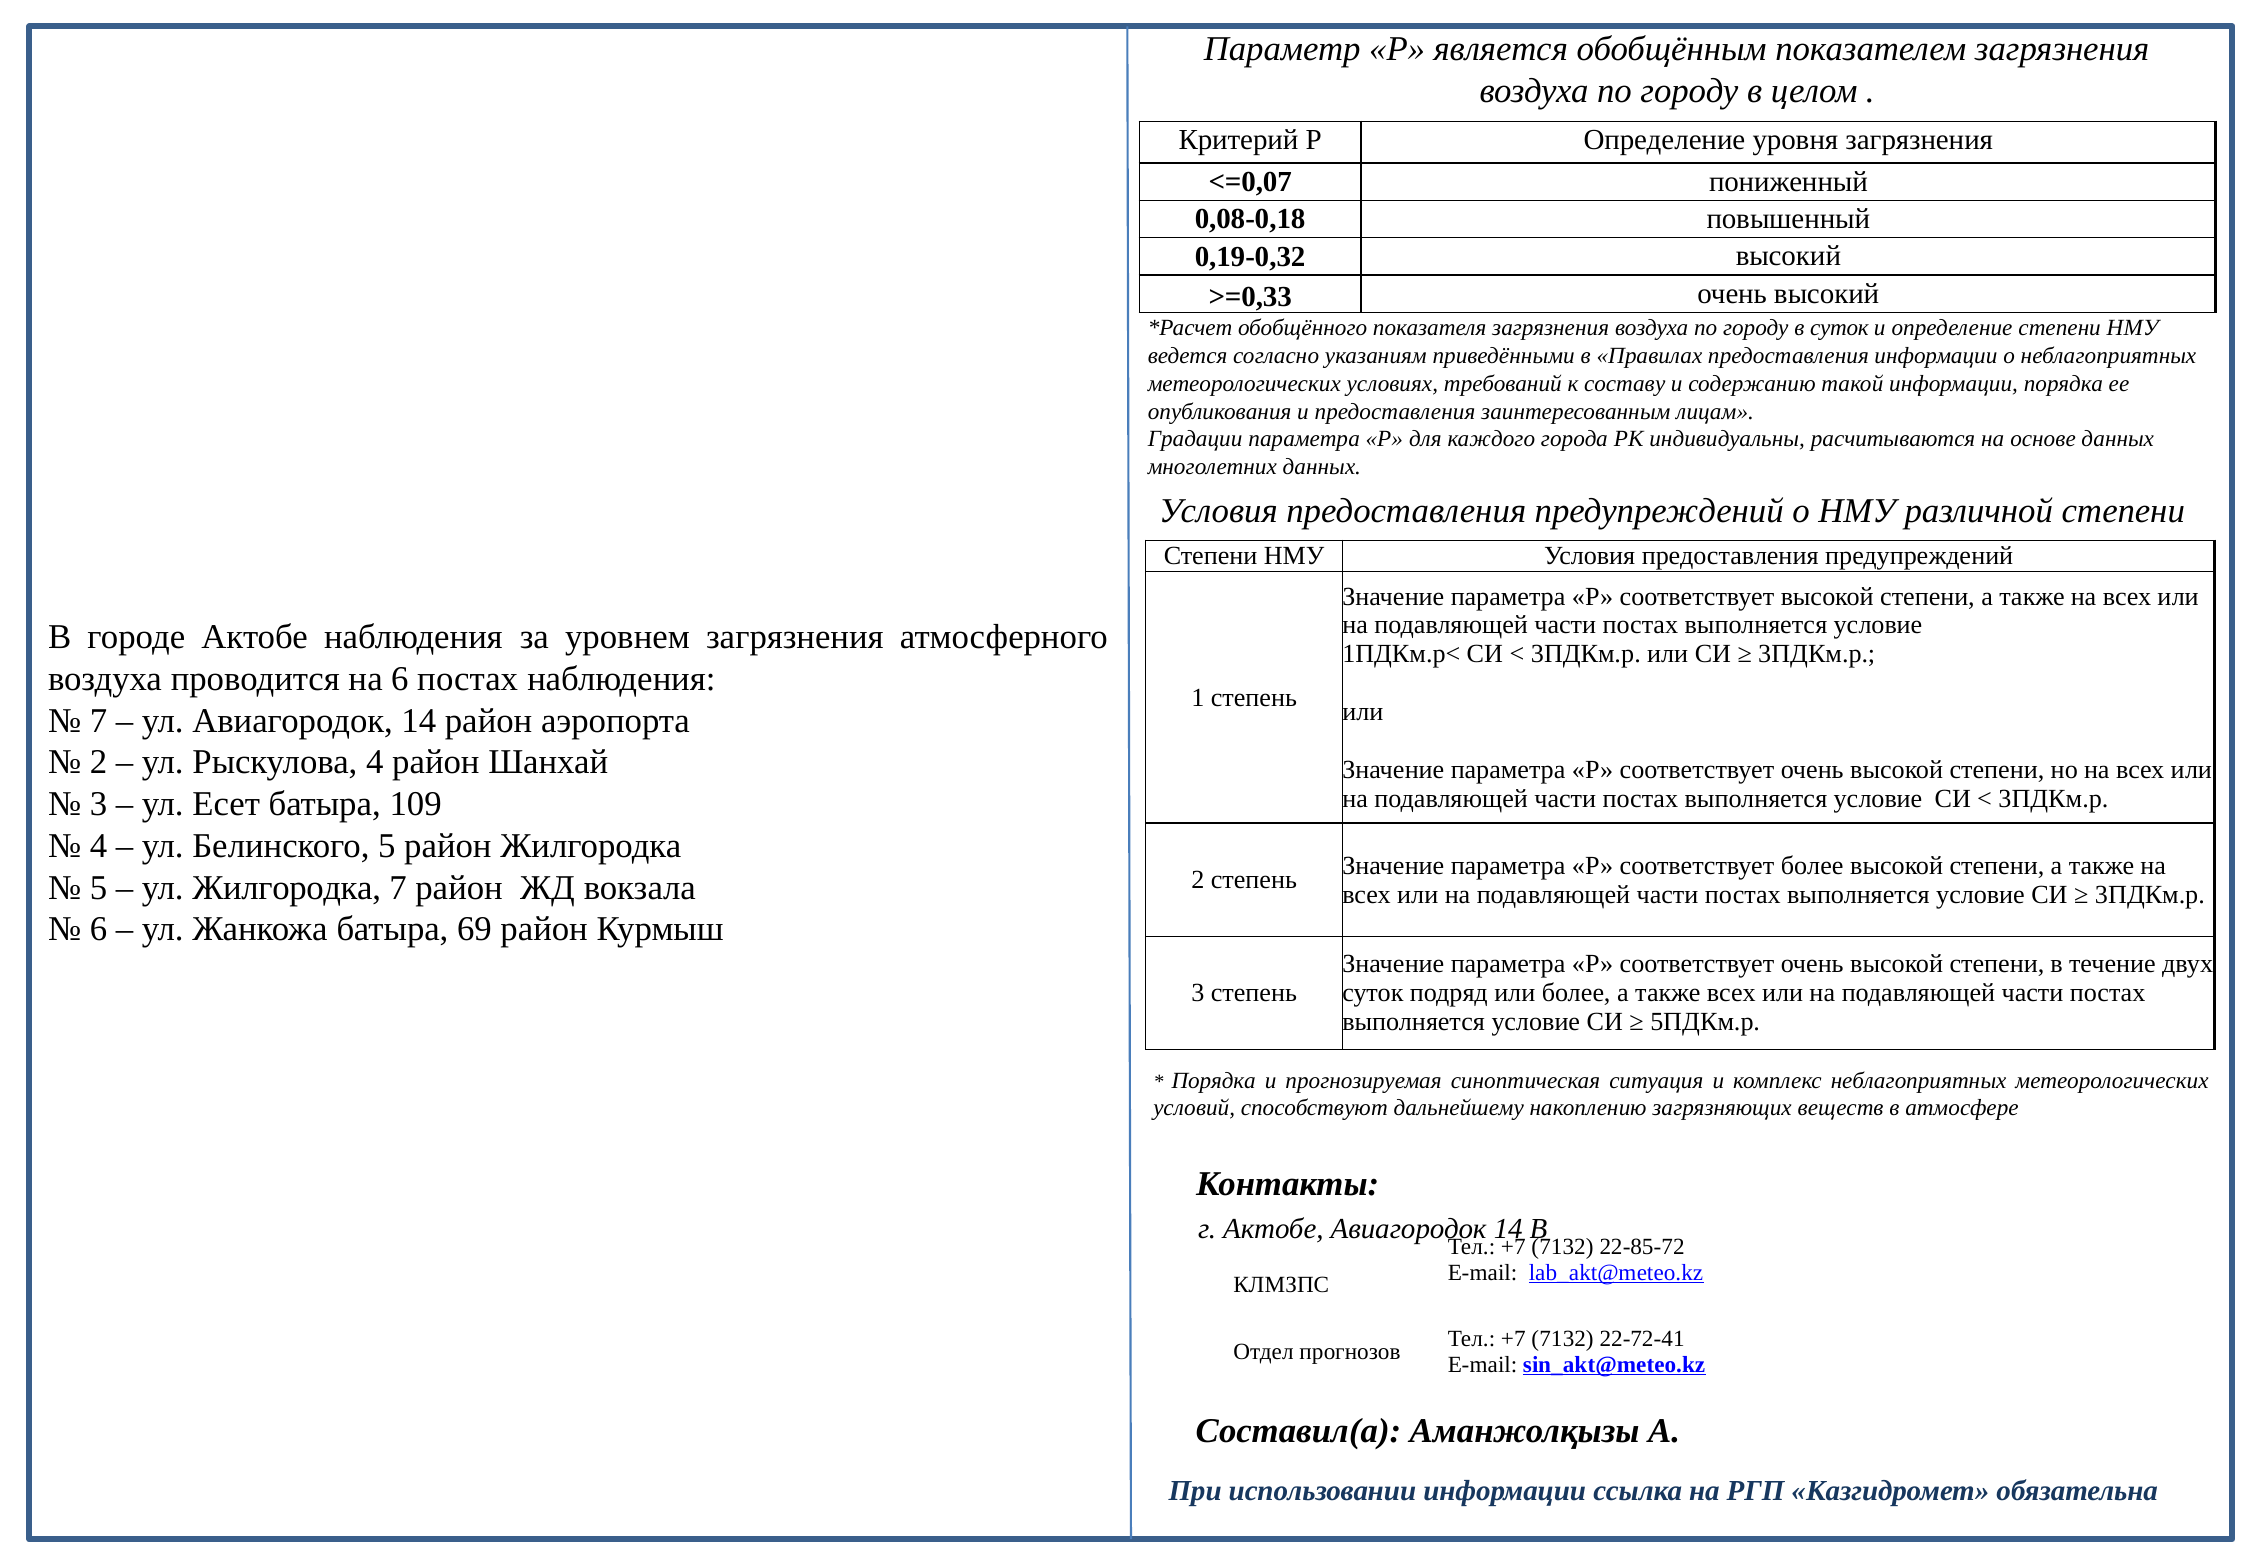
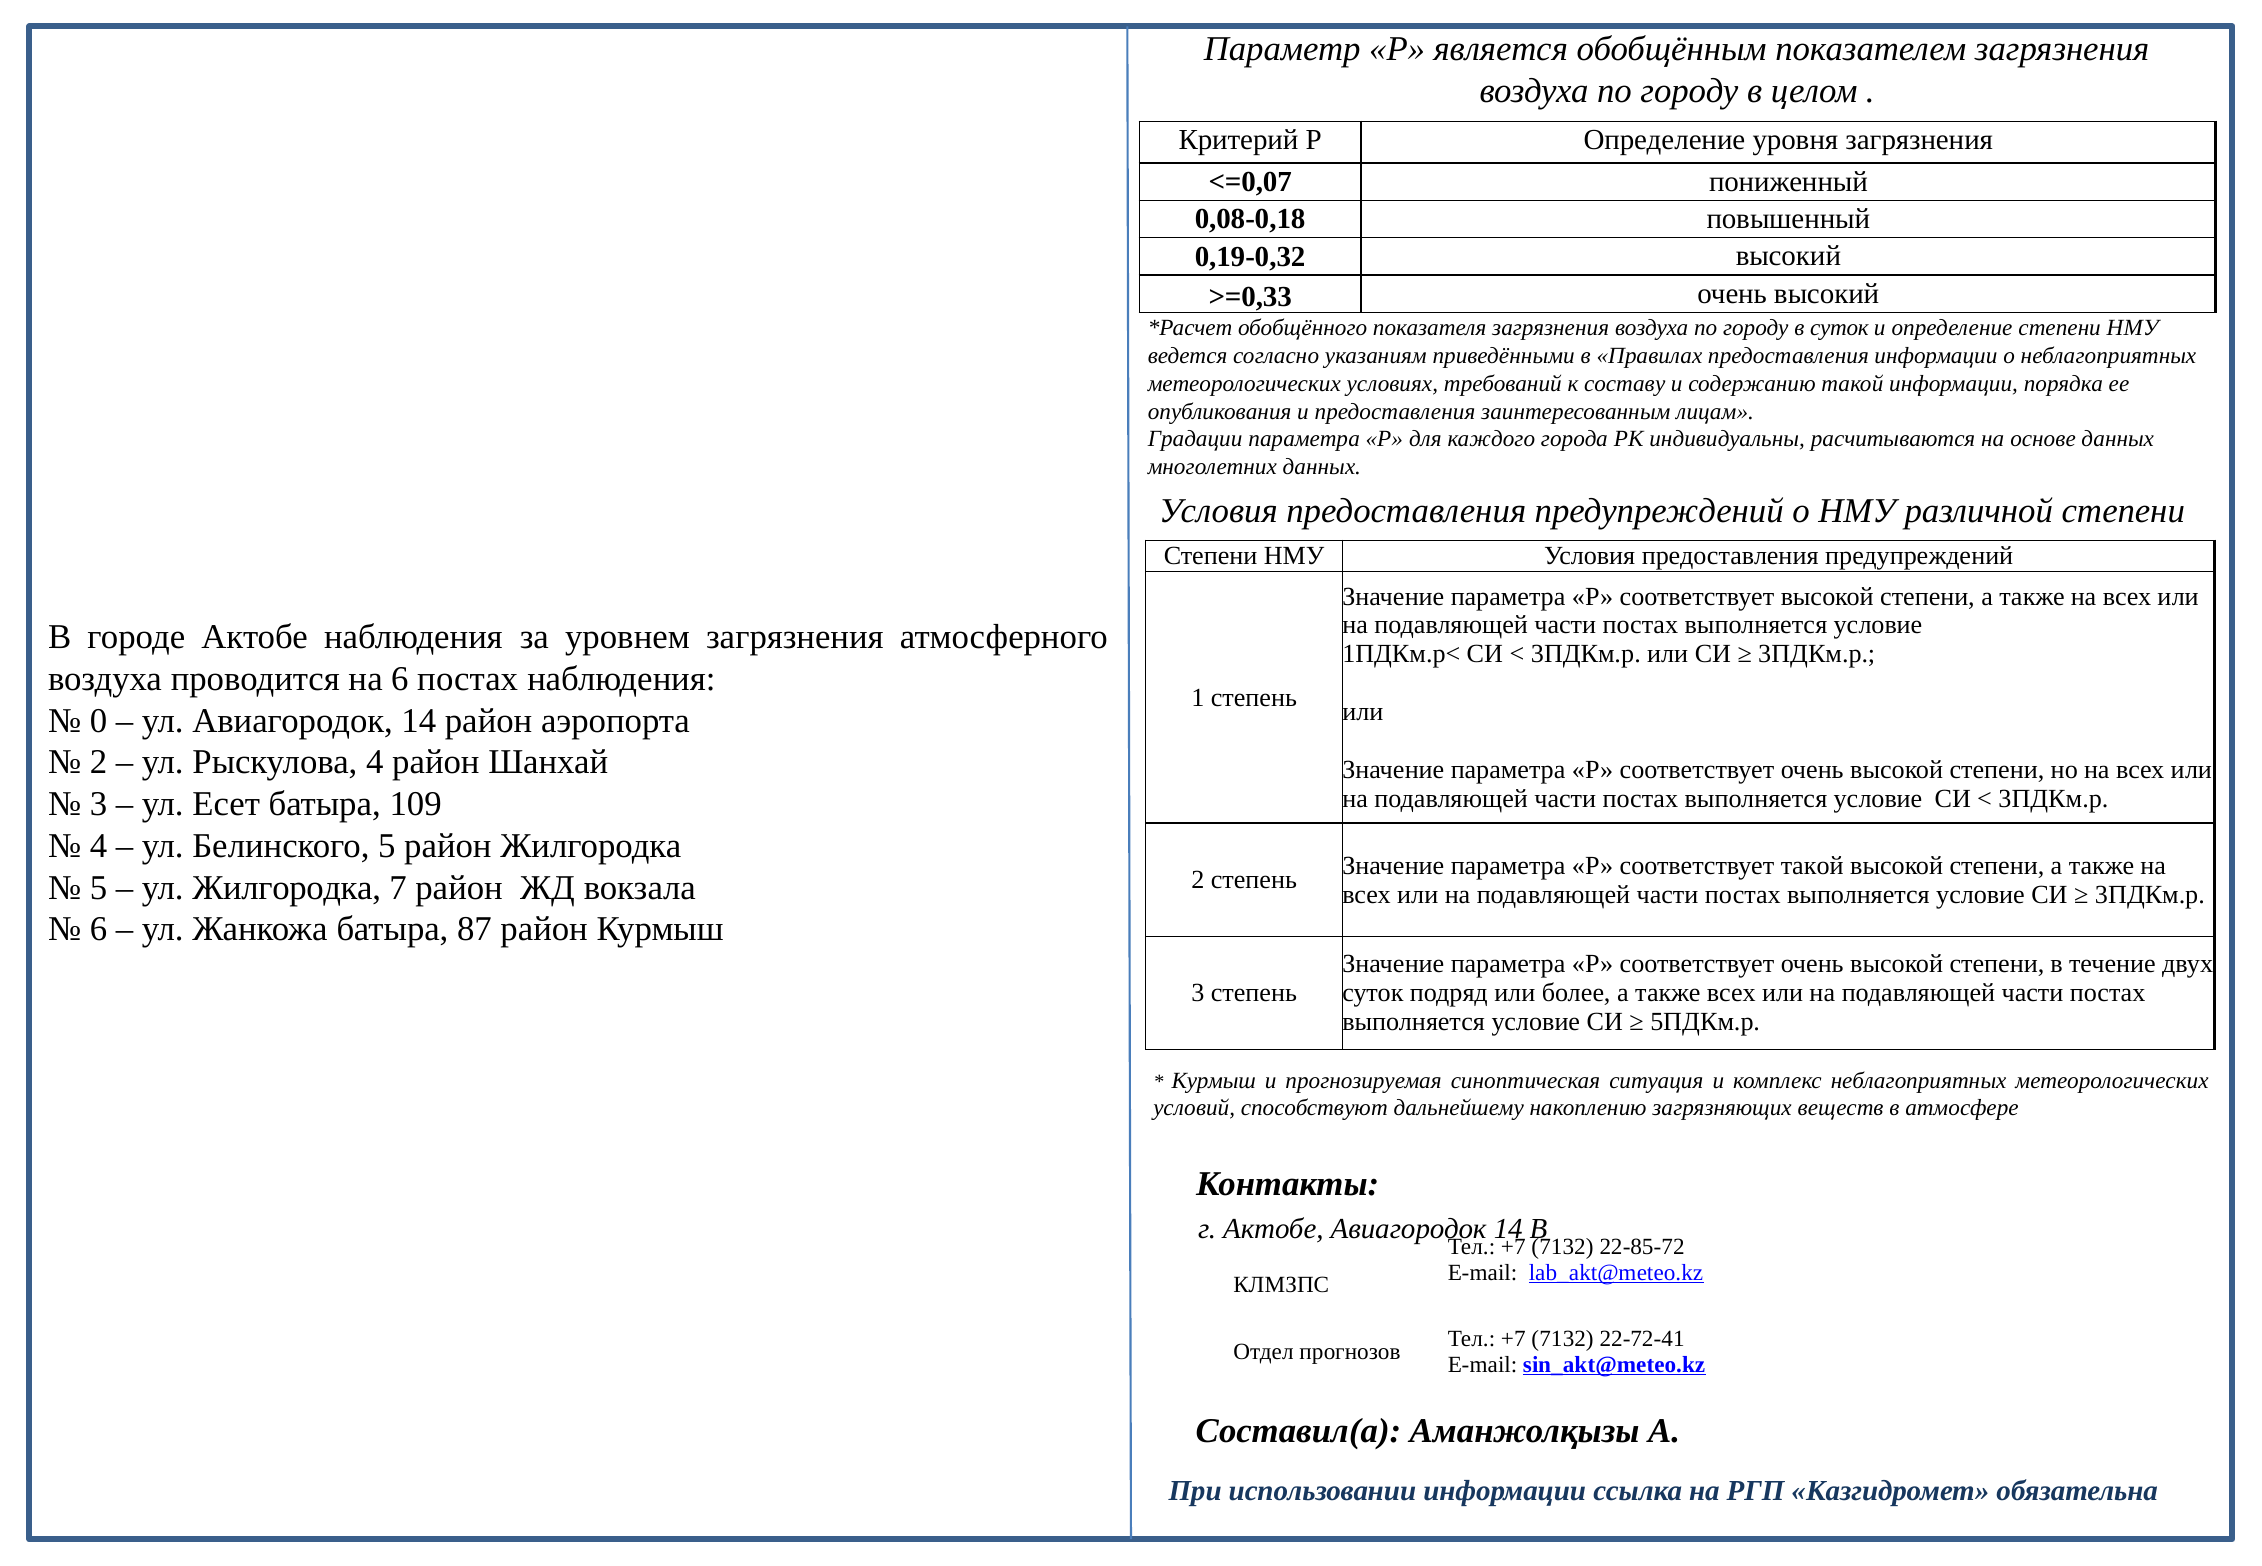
7: 7 -> 0 (99, 721)
соответствует более: более -> такой (1812, 865)
69: 69 -> 87 (474, 929)
Порядка: Порядка -> Курмыш (1214, 1080)
